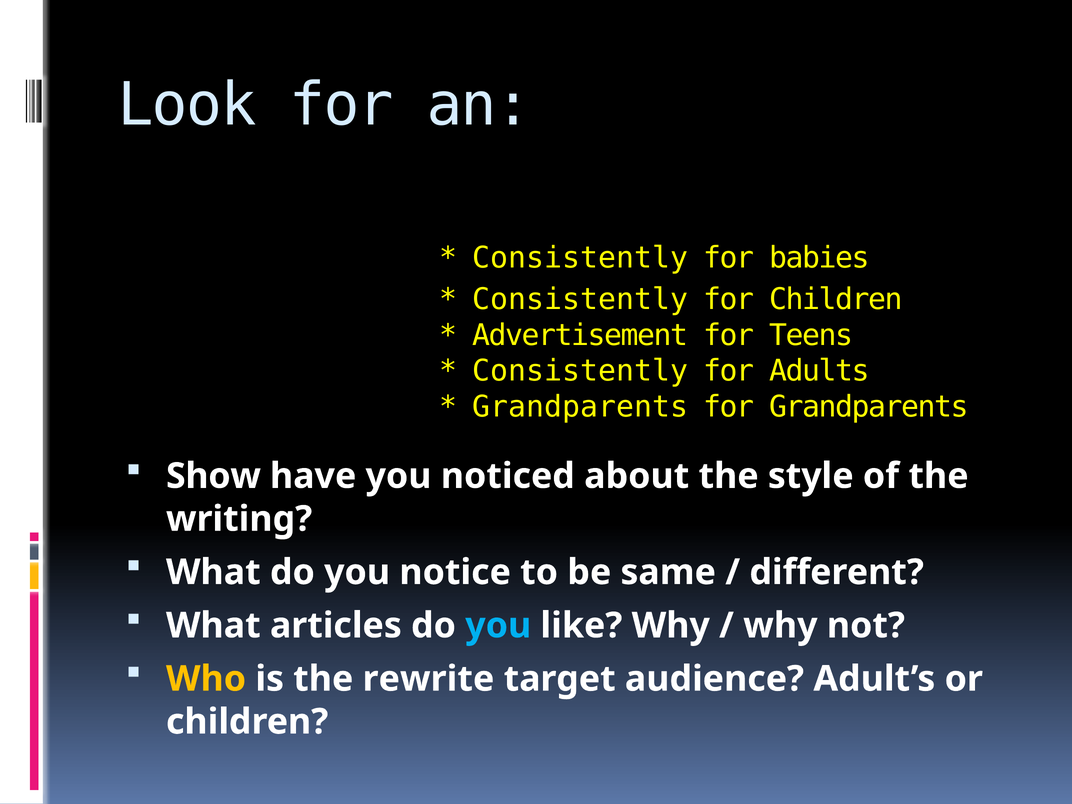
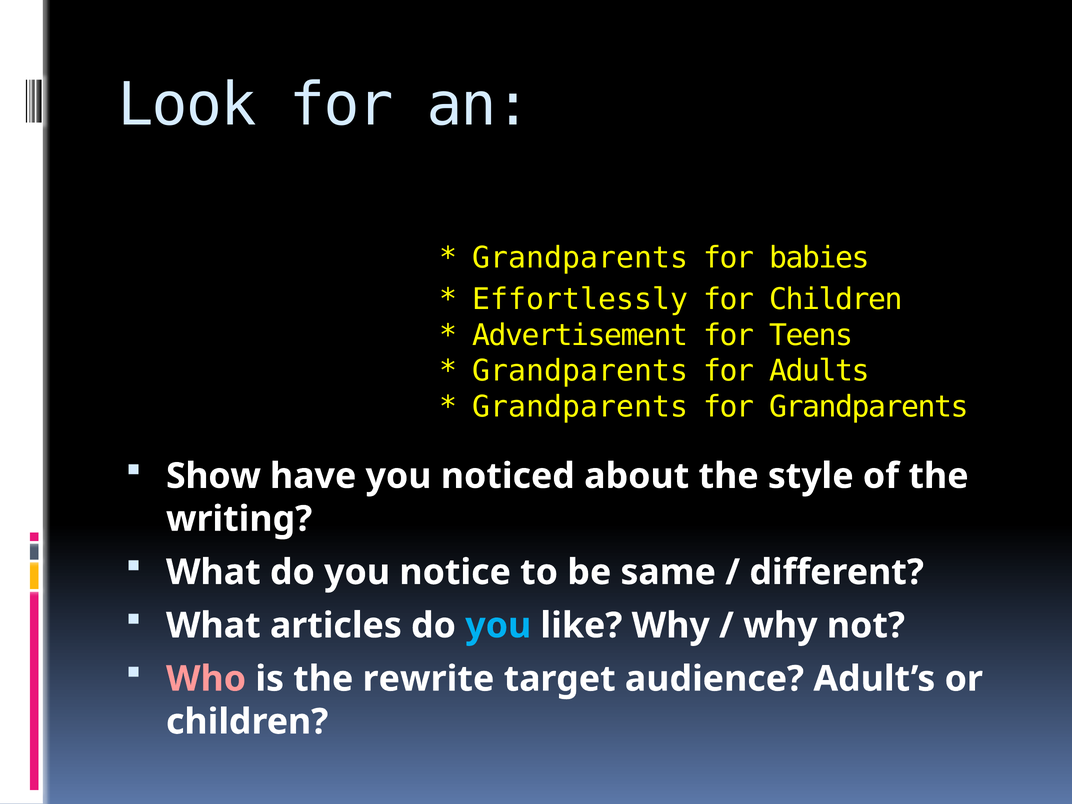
Consistently: Consistently -> Grandparents (580, 258)
Consistently: Consistently -> Effortlessly (580, 300)
Consistently: Consistently -> Grandparents (580, 371)
Who colour: yellow -> pink (206, 679)
